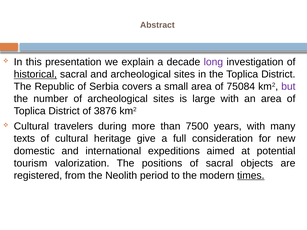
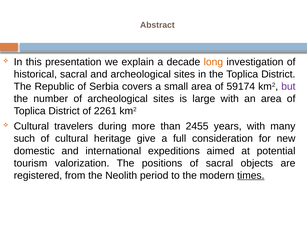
long colour: purple -> orange (213, 62)
historical underline: present -> none (35, 74)
75084: 75084 -> 59174 (241, 87)
3876: 3876 -> 2261 (105, 111)
7500: 7500 -> 2455 (197, 126)
texts: texts -> such (24, 139)
